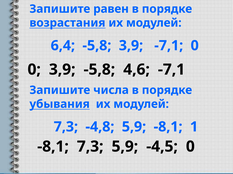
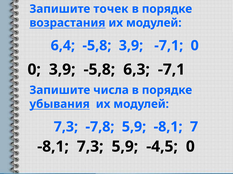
равен: равен -> точек (111, 9)
4,6: 4,6 -> 6,3 (137, 70)
-4,8: -4,8 -> -7,8 (100, 127)
1: 1 -> 7 (194, 127)
